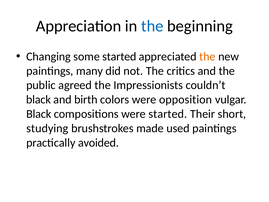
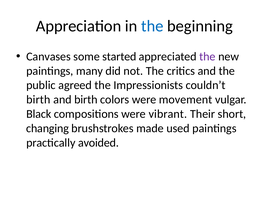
Changing: Changing -> Canvases (48, 56)
the colour: orange -> purple (207, 56)
black: black -> birth (38, 99)
opposition: opposition -> movement (186, 99)
were started: started -> vibrant (168, 114)
studying: studying -> changing (47, 128)
